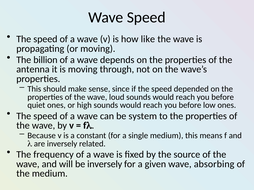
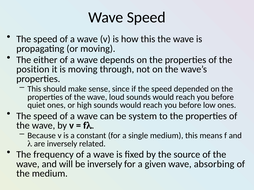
how like: like -> this (148, 39)
billion: billion -> either (45, 60)
antenna: antenna -> position (33, 70)
